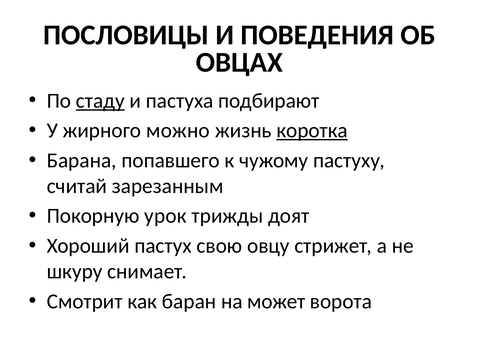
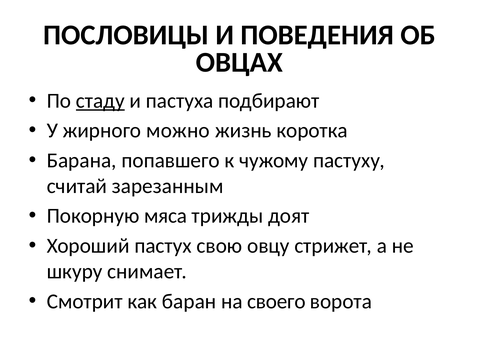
коротка underline: present -> none (312, 130)
урок: урок -> мяса (166, 215)
может: может -> своего (276, 301)
